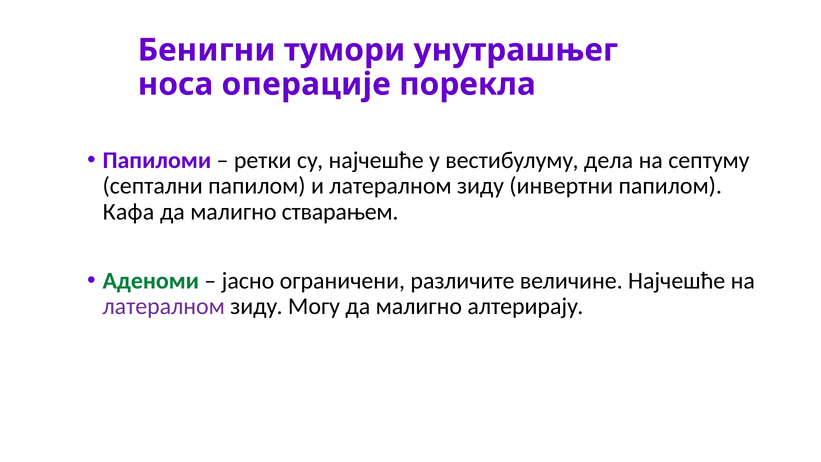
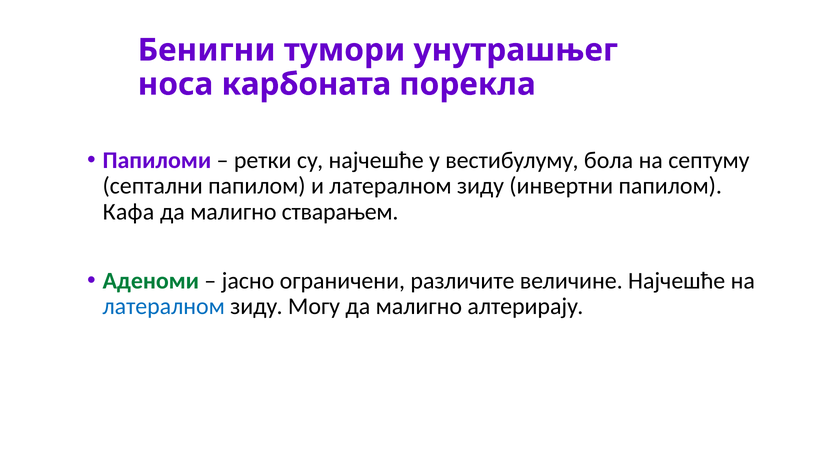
операције: операције -> карбоната (306, 84)
дела: дела -> бола (609, 160)
латералном colour: purple -> blue (164, 306)
